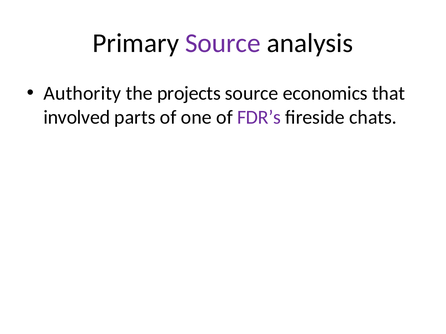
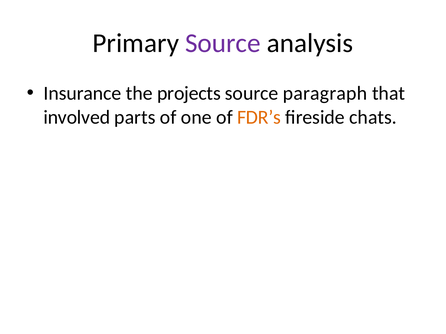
Authority: Authority -> Insurance (82, 94)
economics: economics -> paragraph (325, 94)
FDR’s colour: purple -> orange (259, 117)
